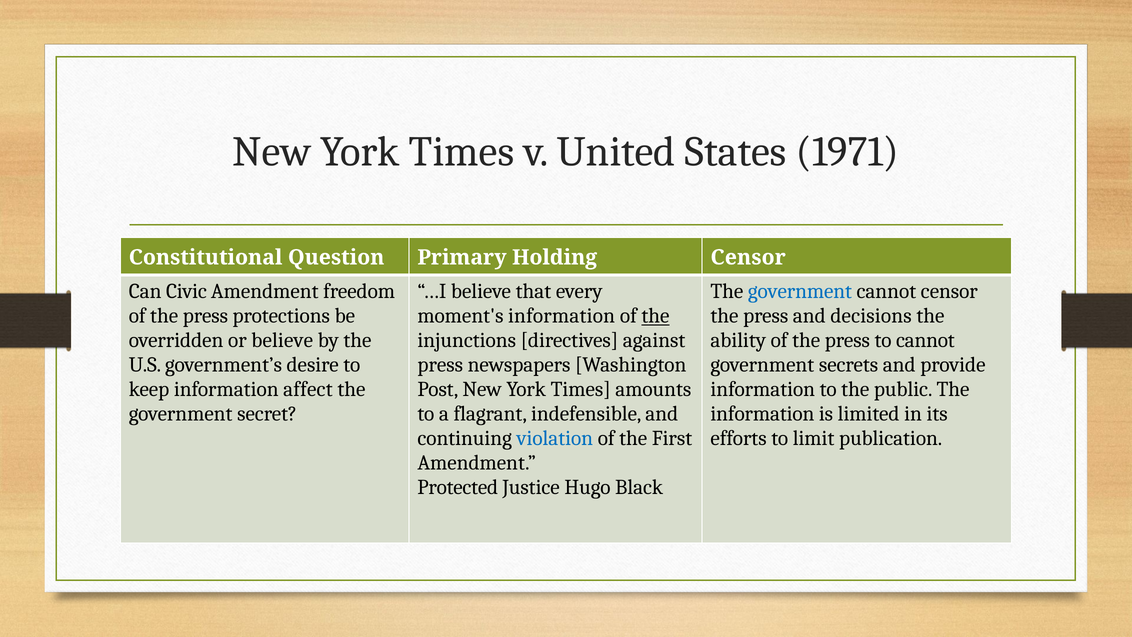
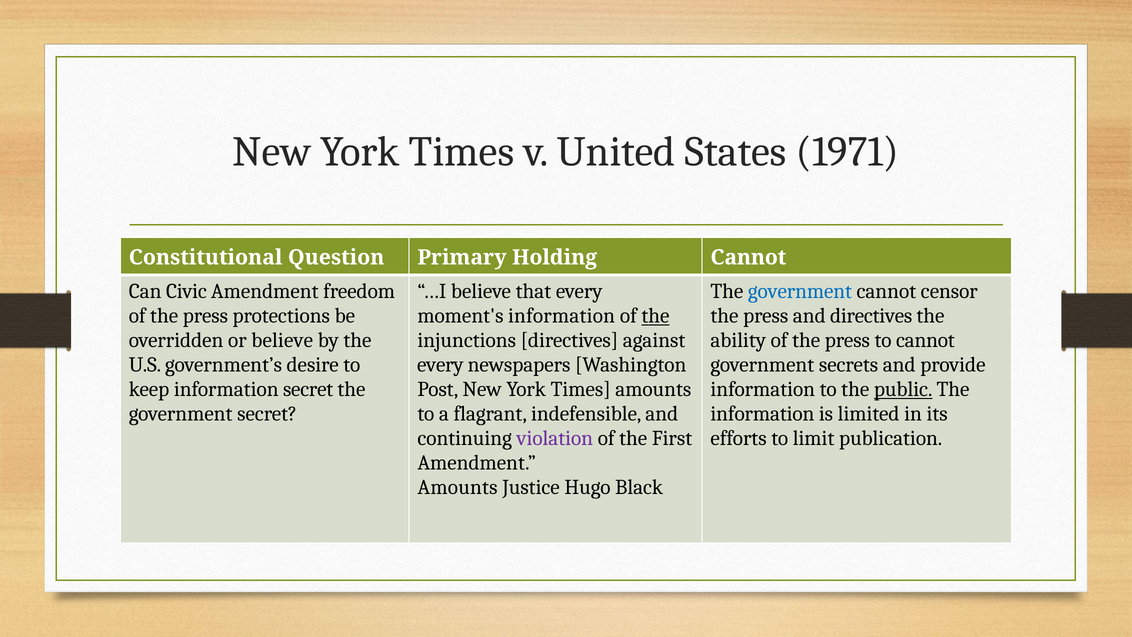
Holding Censor: Censor -> Cannot (748, 257)
and decisions: decisions -> directives (871, 316)
press: press -> every (440, 365)
information affect: affect -> secret (308, 389)
public underline: none -> present (903, 389)
violation colour: blue -> purple (555, 438)
Protected: Protected -> Amounts (458, 487)
